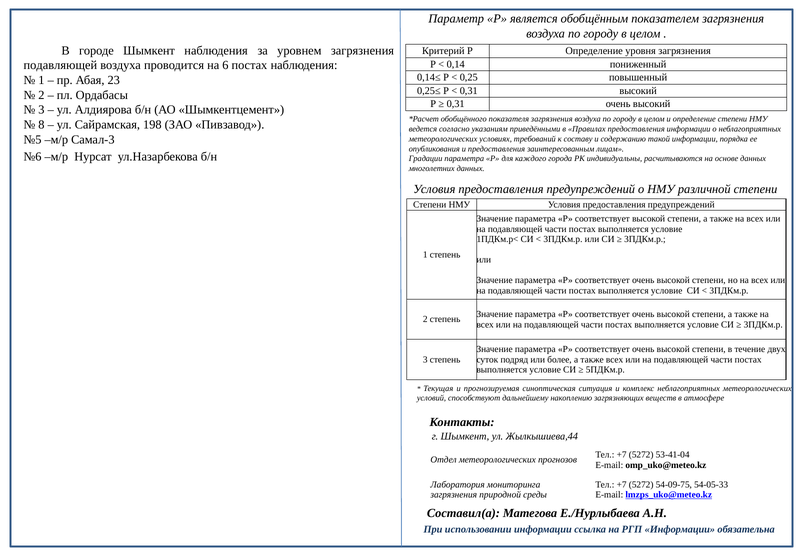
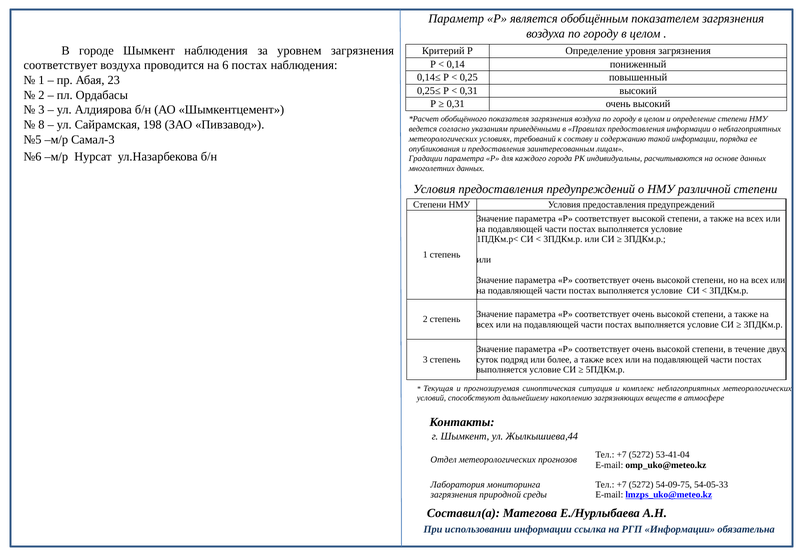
подавляющей: подавляющей -> соответствует (60, 65)
